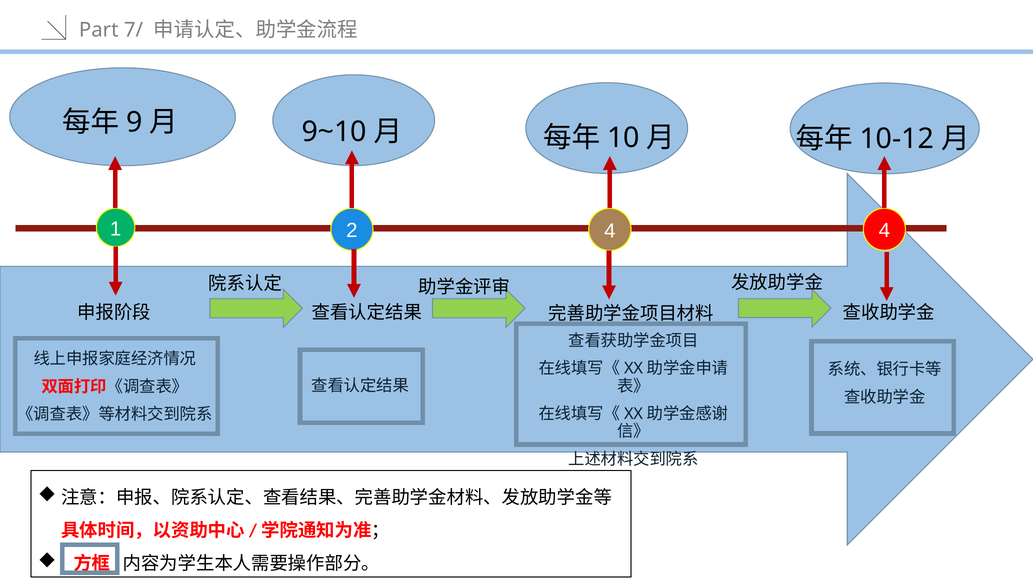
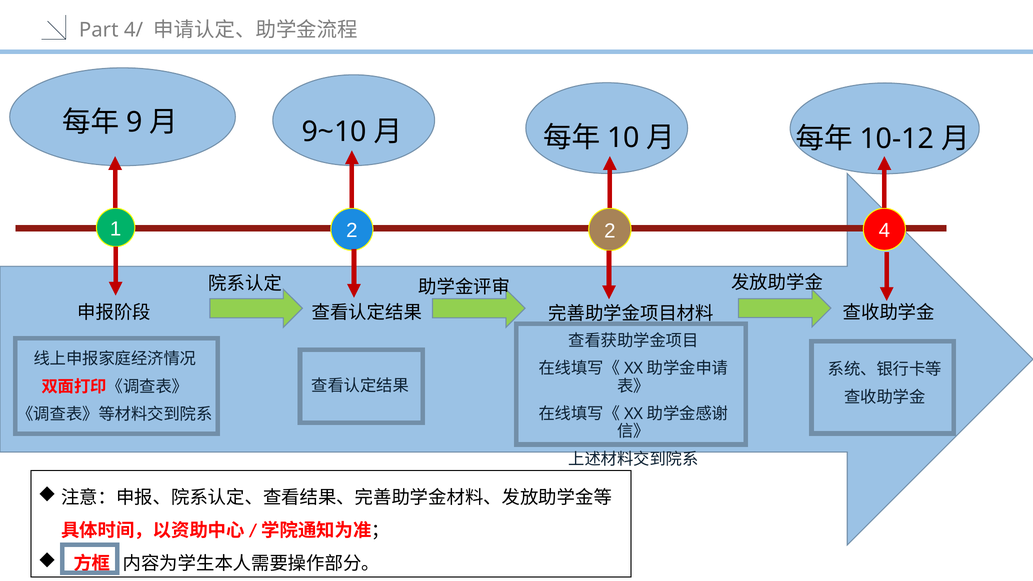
7/: 7/ -> 4/ (134, 30)
2 4: 4 -> 2 (610, 231)
